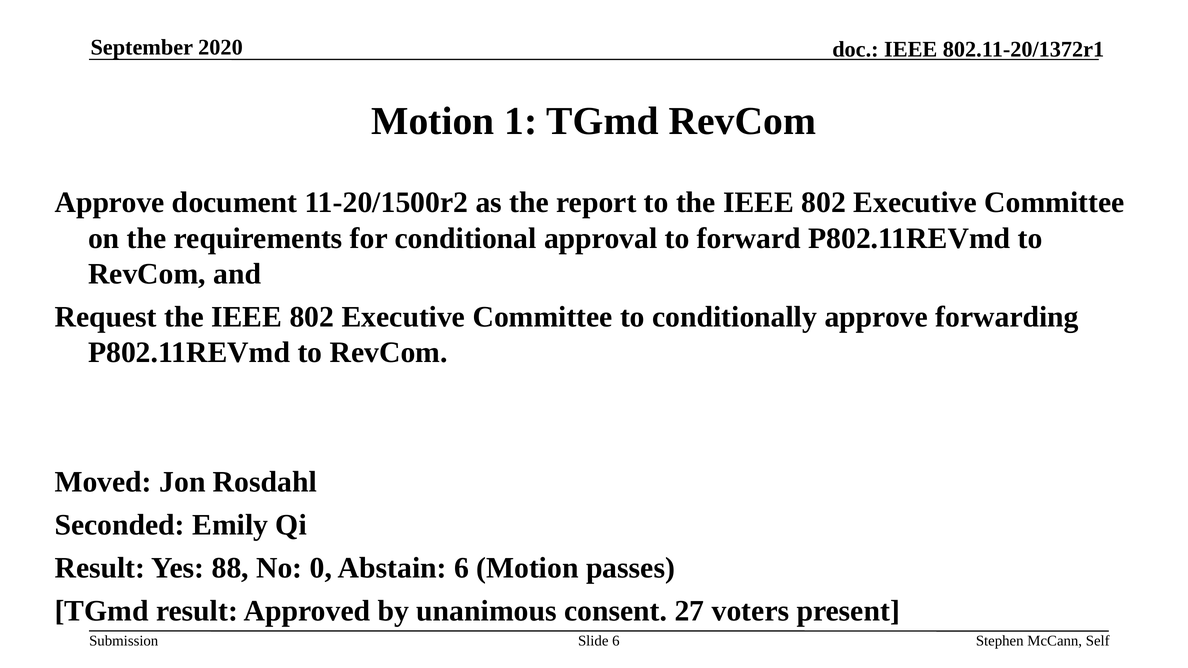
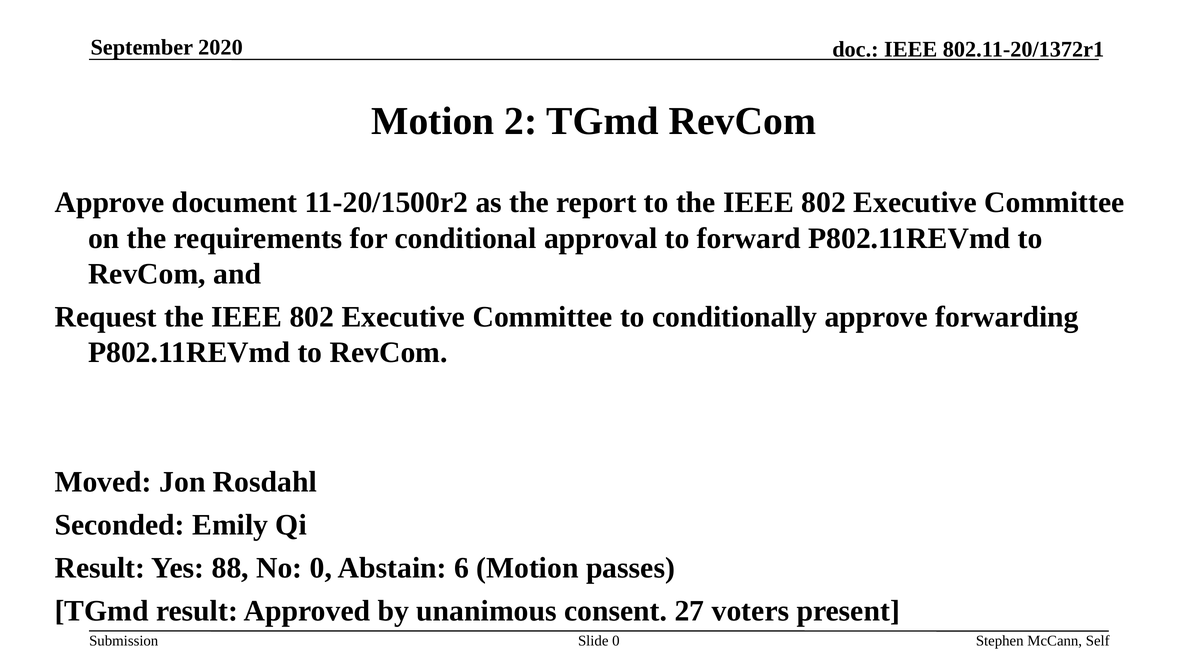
1: 1 -> 2 (521, 121)
Slide 6: 6 -> 0 (616, 641)
